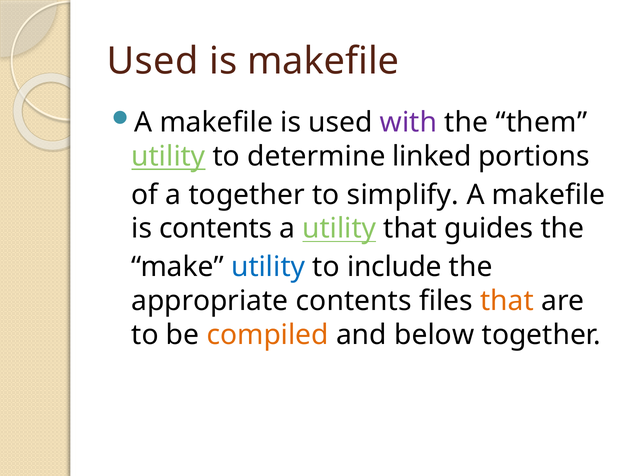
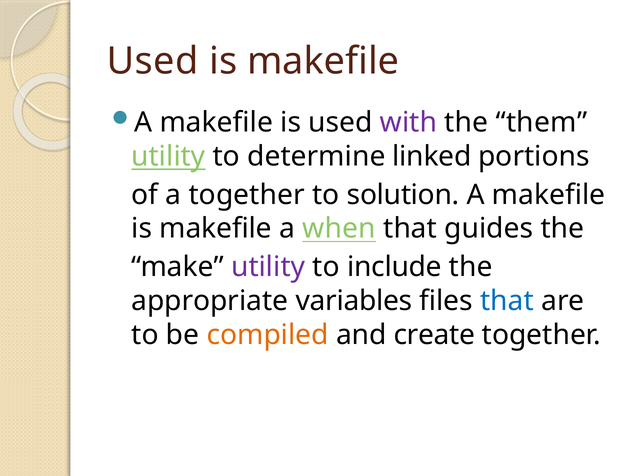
simplify: simplify -> solution (403, 195)
contents: contents -> makefile (216, 229)
a utility: utility -> when (339, 229)
utility colour: blue -> purple (268, 267)
appropriate contents: contents -> variables (354, 301)
that colour: orange -> blue (507, 301)
below: below -> create (434, 335)
